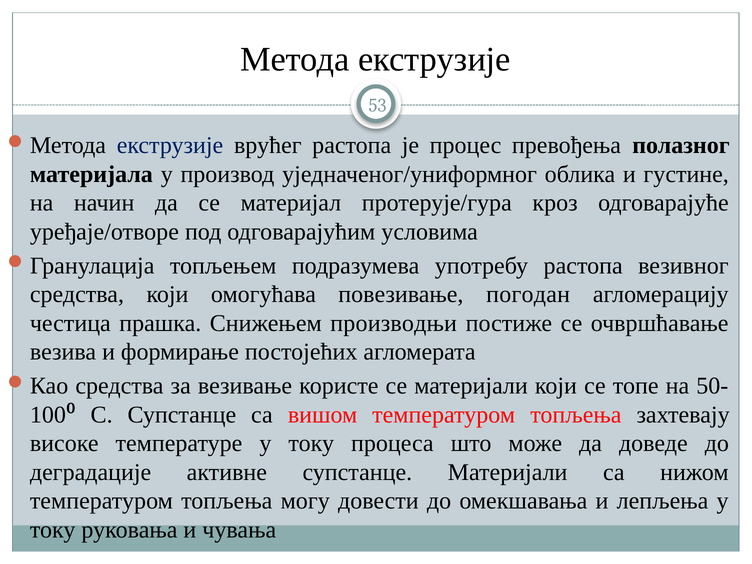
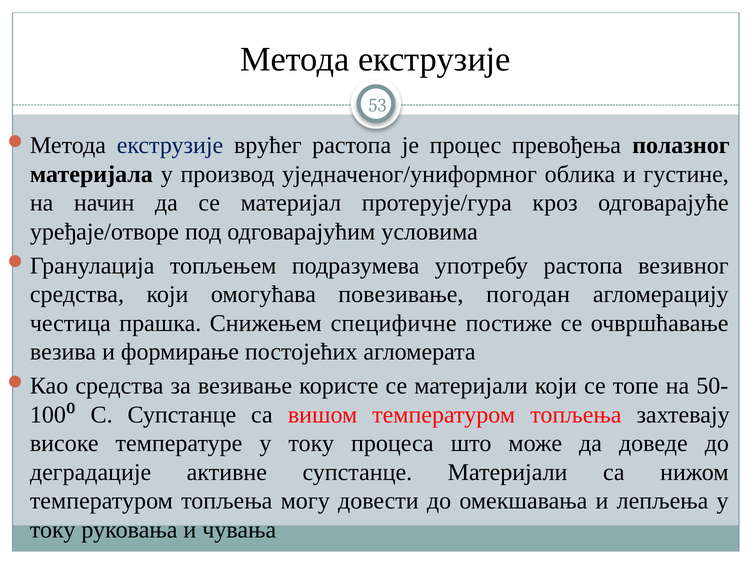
производњи: производњи -> специфичне (394, 323)
